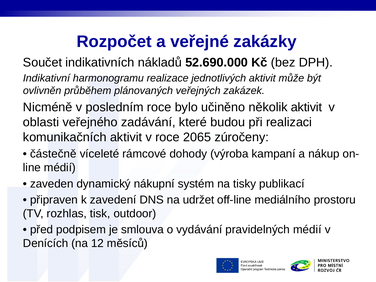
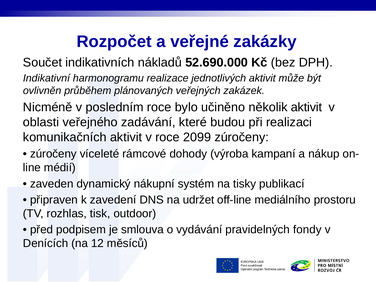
2065: 2065 -> 2099 (197, 137)
částečně: částečně -> zúročeny (53, 154)
pravidelných médií: médií -> fondy (307, 230)
